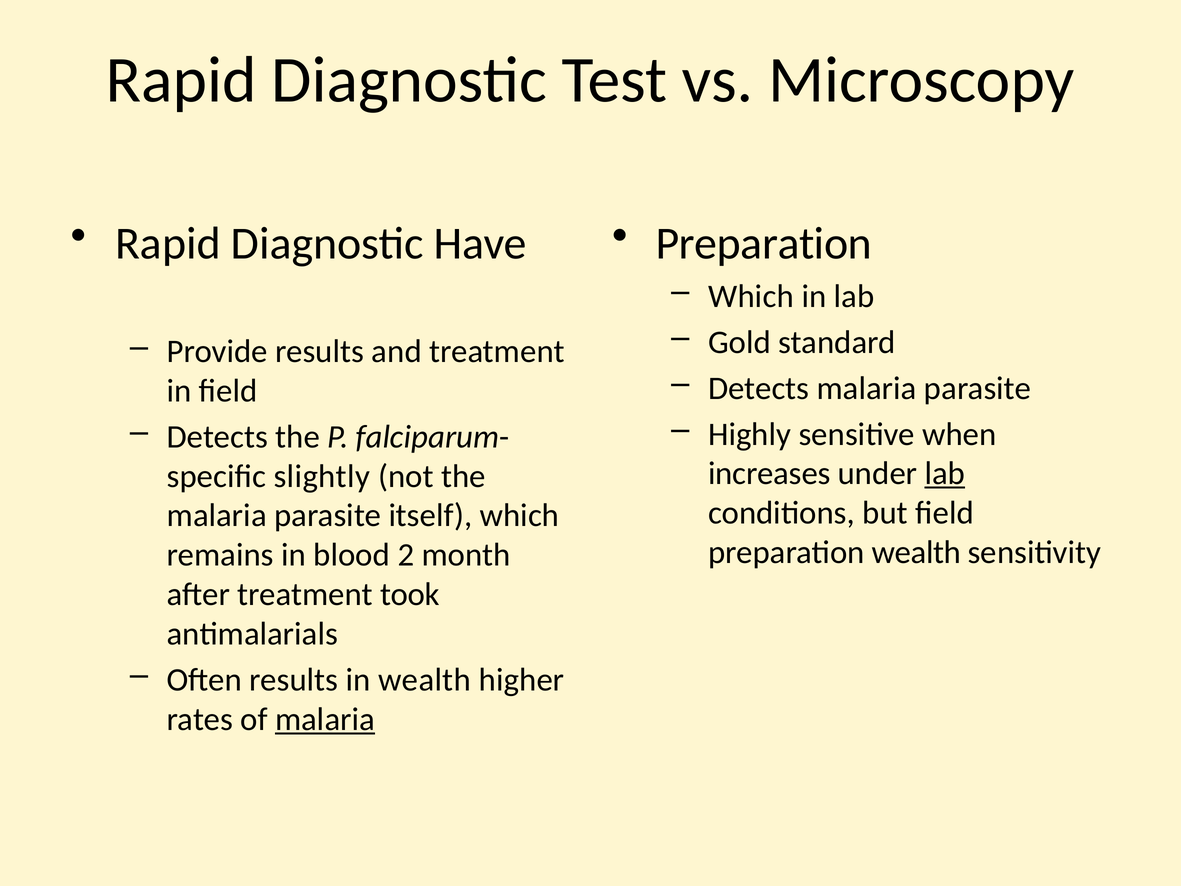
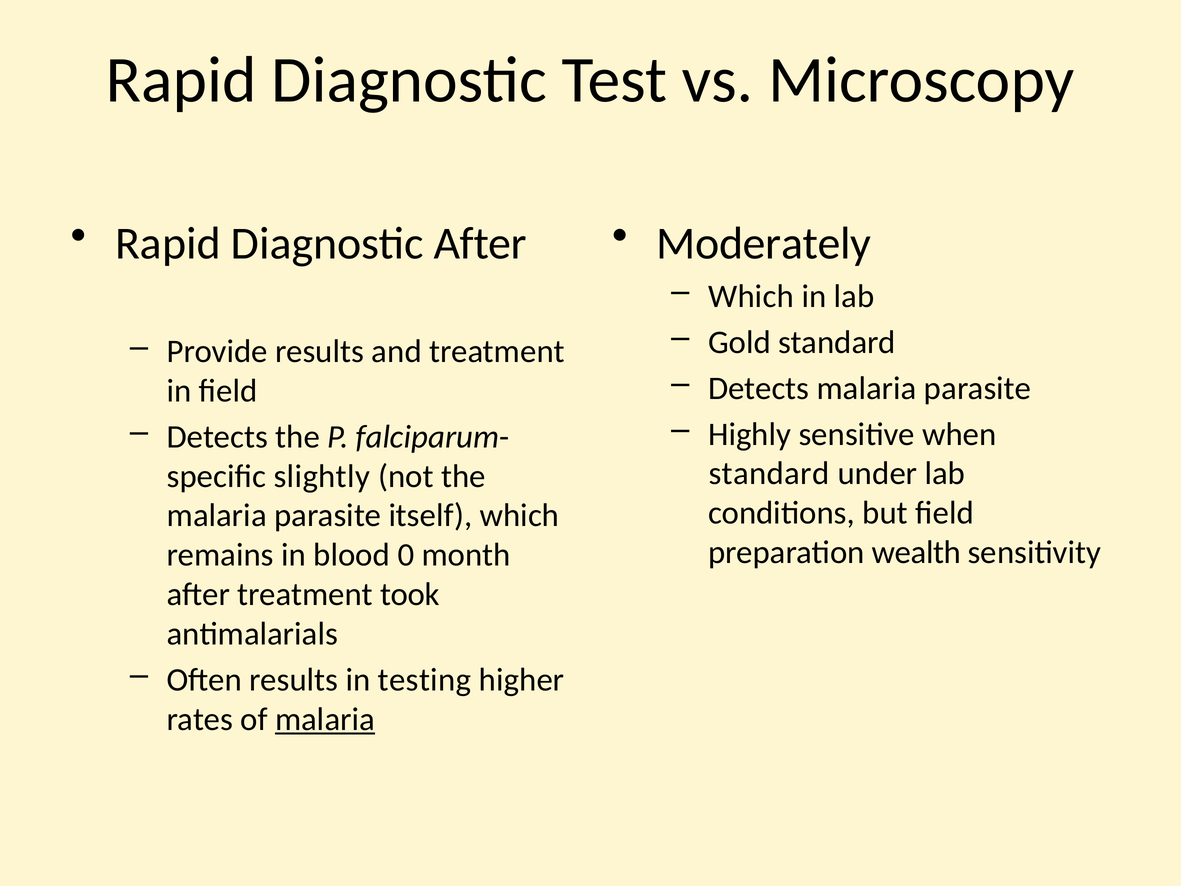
Diagnostic Have: Have -> After (480, 243)
Preparation: Preparation -> Moderately (764, 243)
increases: increases -> standard (769, 473)
lab underline: present -> none (945, 473)
2: 2 -> 0 (406, 555)
in wealth: wealth -> testing (425, 680)
